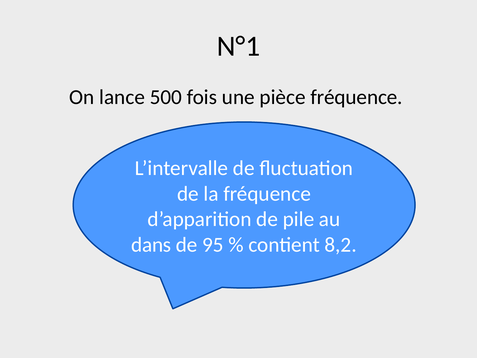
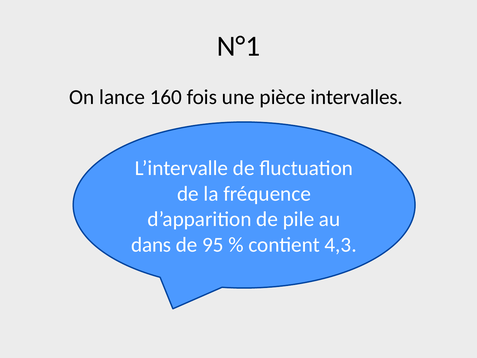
500: 500 -> 160 (166, 97)
pièce fréquence: fréquence -> intervalles (357, 97)
8,2: 8,2 -> 4,3 (341, 245)
